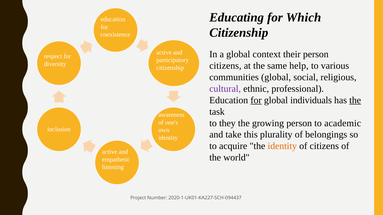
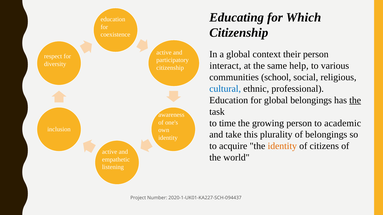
citizens: citizens -> interact (225, 66)
communities global: global -> school (276, 77)
cultural colour: purple -> blue (225, 89)
for underline: present -> none (256, 100)
global individuals: individuals -> belongings (311, 100)
they: they -> time (227, 123)
